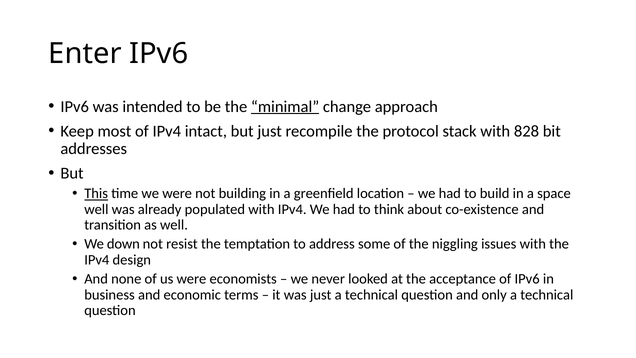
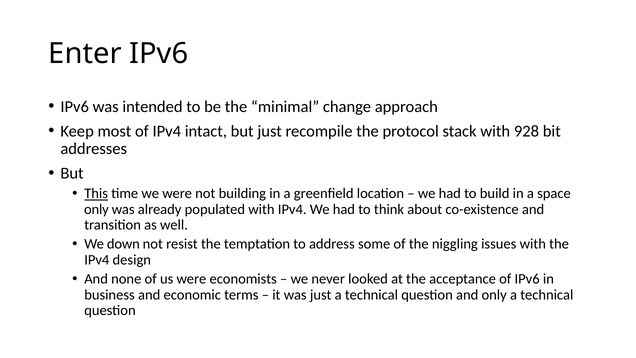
minimal underline: present -> none (285, 106)
828: 828 -> 928 (526, 131)
well: well -> only (96, 209)
